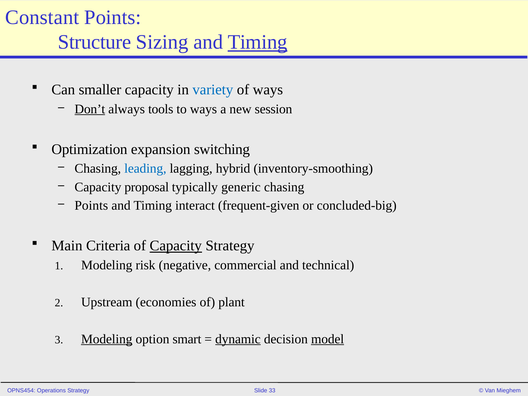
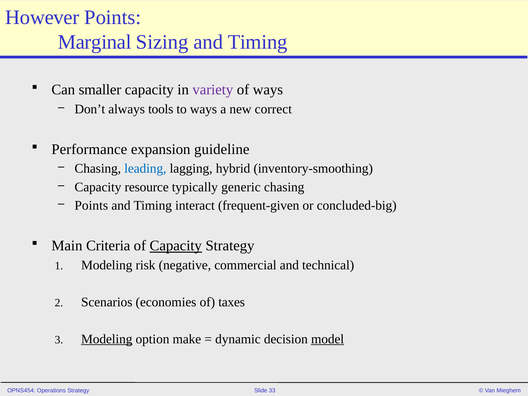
Constant: Constant -> However (42, 17)
Structure: Structure -> Marginal (95, 42)
Timing underline: present -> none (258, 42)
variety colour: blue -> purple (213, 90)
Don’t underline: present -> none (90, 109)
session: session -> correct (273, 109)
Optimization: Optimization -> Performance (89, 149)
switching: switching -> guideline (222, 149)
proposal: proposal -> resource (147, 187)
Upstream: Upstream -> Scenarios (107, 302)
plant: plant -> taxes (232, 302)
smart: smart -> make (187, 339)
dynamic underline: present -> none (238, 339)
